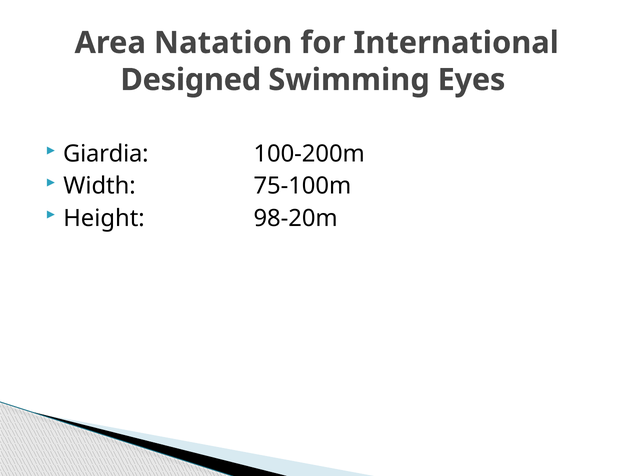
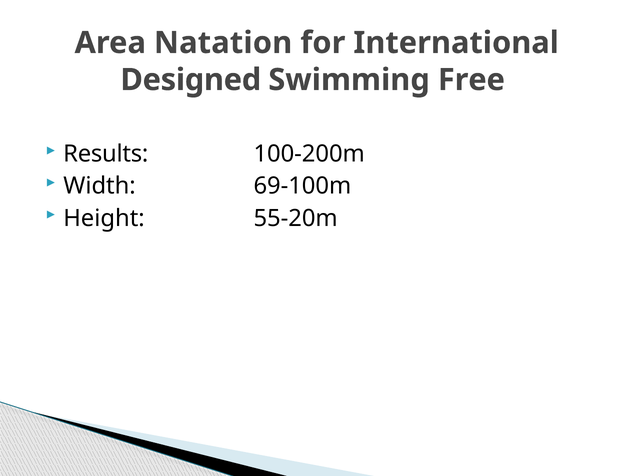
Eyes: Eyes -> Free (471, 80)
Giardia: Giardia -> Results (106, 154)
75-100m: 75-100m -> 69-100m (302, 186)
98-20m: 98-20m -> 55-20m (296, 218)
